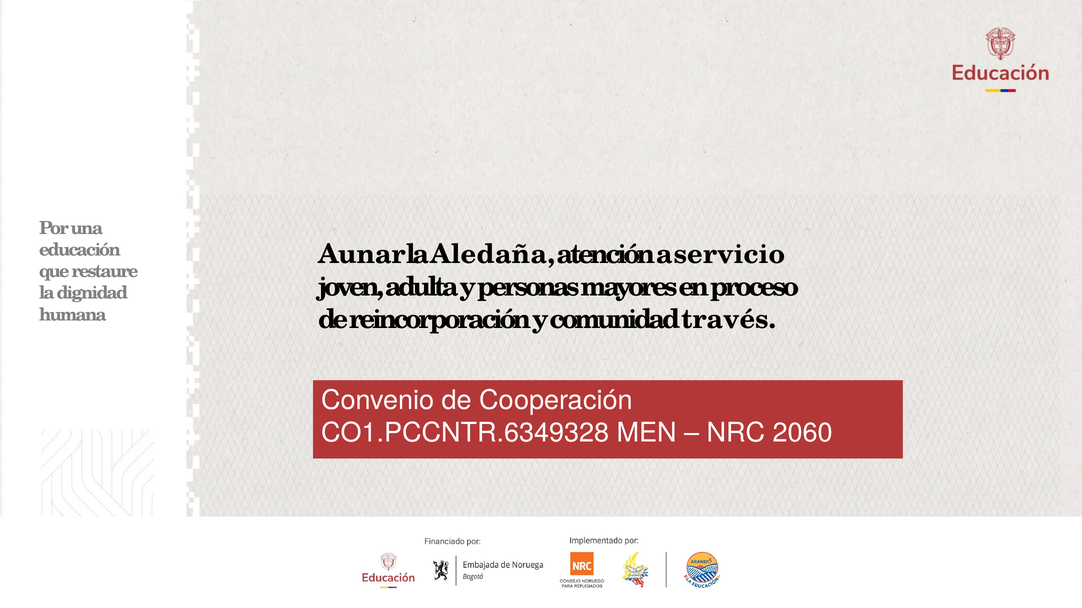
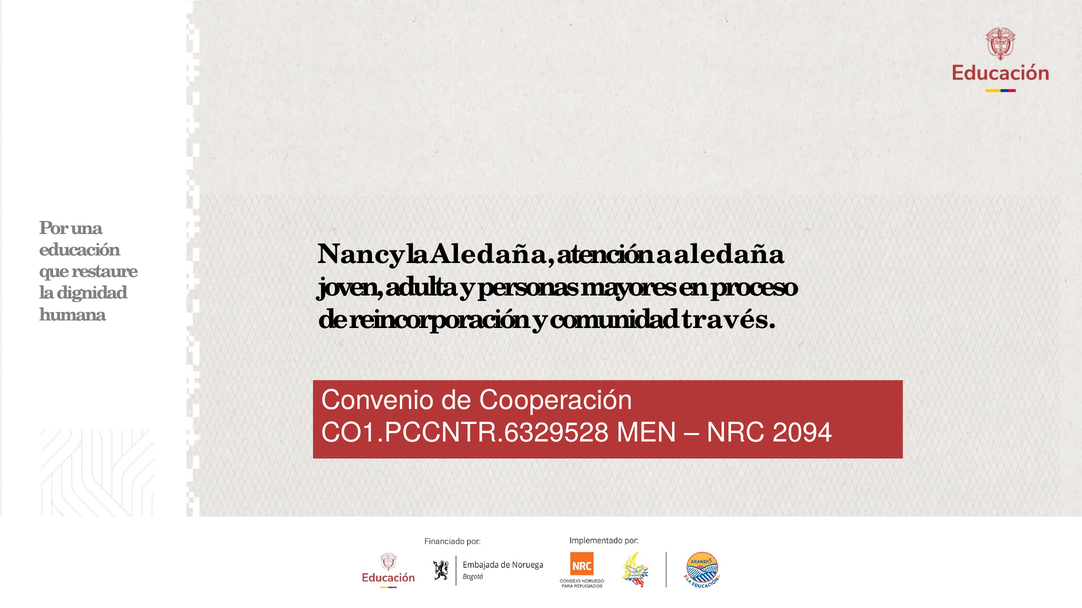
Aunar: Aunar -> Nancy (362, 255)
a servicio: servicio -> aledaña (730, 255)
CO1.PCCNTR.6349328: CO1.PCCNTR.6349328 -> CO1.PCCNTR.6329528 (465, 433)
2060: 2060 -> 2094 (803, 433)
